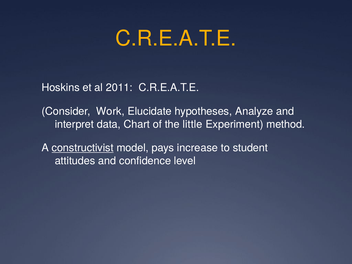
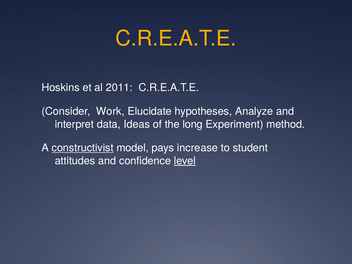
Chart: Chart -> Ideas (137, 124)
little: little -> long (193, 124)
level underline: none -> present (185, 161)
